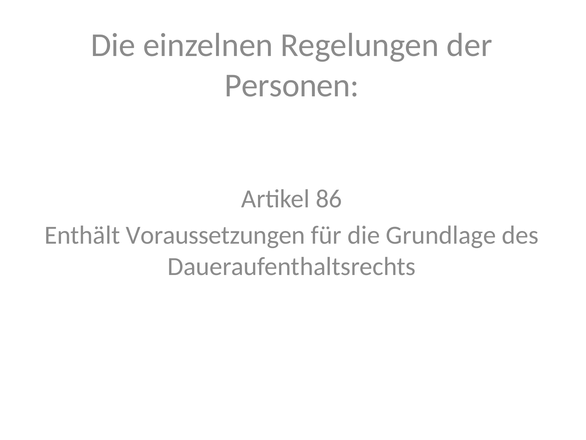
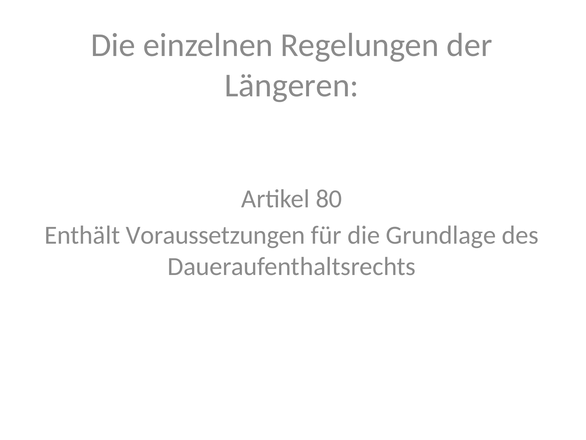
Personen: Personen -> Längeren (292, 85)
86: 86 -> 80 (329, 199)
